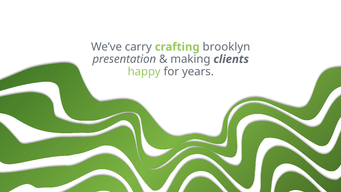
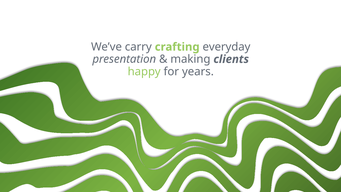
brooklyn: brooklyn -> everyday (226, 47)
